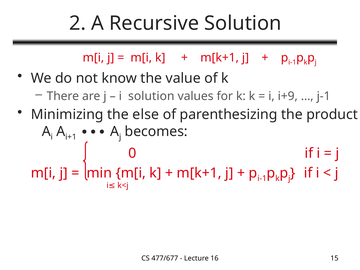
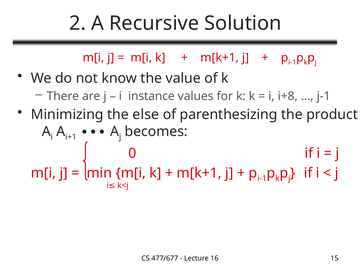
i solution: solution -> instance (151, 96)
i+9: i+9 -> i+8 (288, 96)
